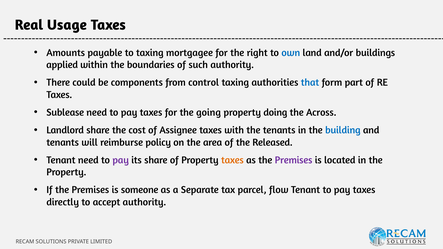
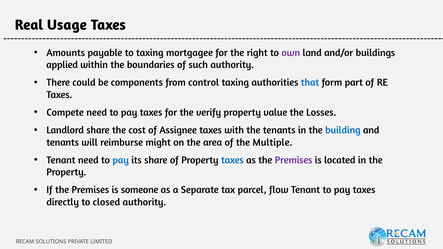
own colour: blue -> purple (291, 53)
Sublease: Sublease -> Compete (65, 113)
going: going -> verify (209, 113)
doing: doing -> value (275, 113)
Across: Across -> Losses (321, 113)
policy: policy -> might (158, 142)
Released: Released -> Multiple (272, 142)
pay colour: purple -> blue (121, 160)
taxes colour: orange -> blue (232, 160)
accept: accept -> closed (106, 202)
